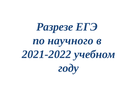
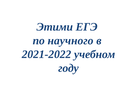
Разрезе: Разрезе -> Этими (55, 27)
